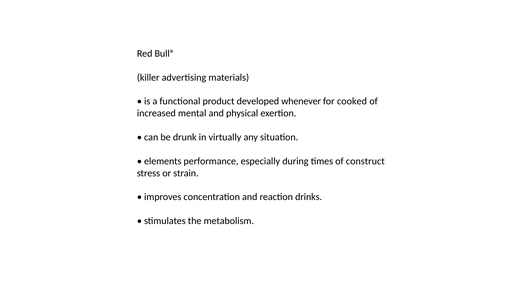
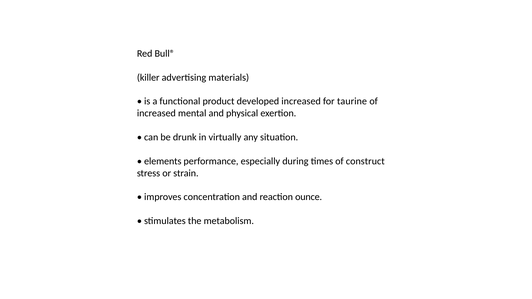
developed whenever: whenever -> increased (301, 101)
cooked: cooked -> taurine (352, 101)
drinks: drinks -> ounce (309, 197)
